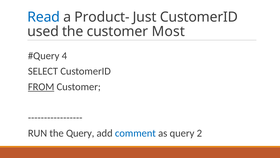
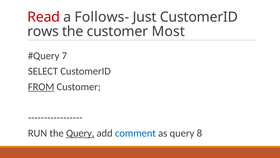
Read colour: blue -> red (44, 17)
Product-: Product- -> Follows- (102, 17)
used: used -> rows (43, 31)
4: 4 -> 7 (64, 56)
Query underline: none -> present (80, 133)
2: 2 -> 8 (199, 133)
